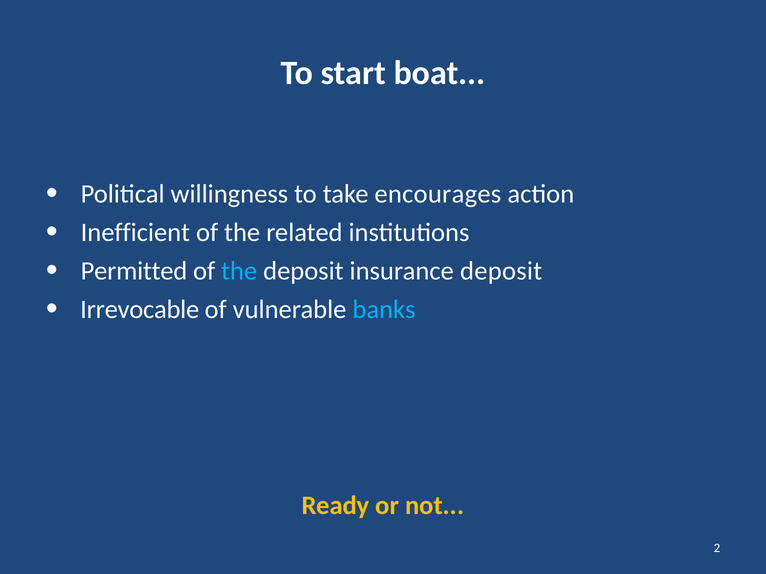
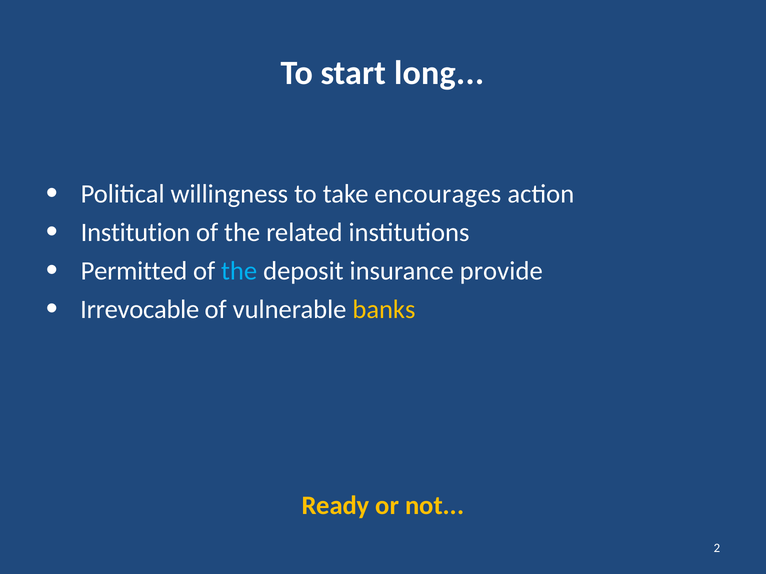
boat: boat -> long (439, 73)
Inefficient: Inefficient -> Institution (135, 233)
insurance deposit: deposit -> provide (501, 271)
banks colour: light blue -> yellow (384, 310)
